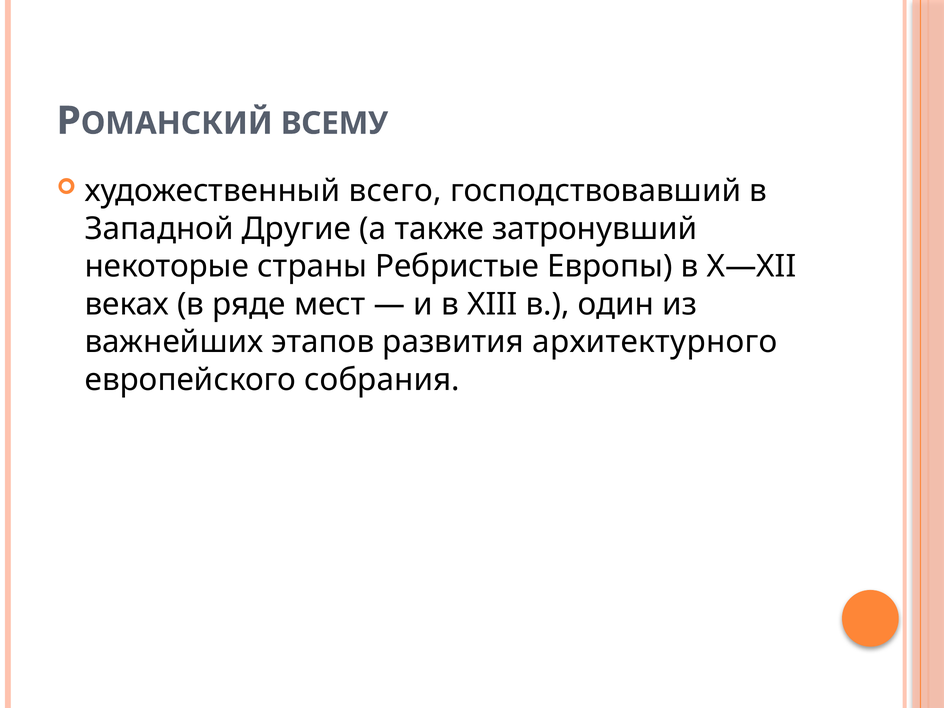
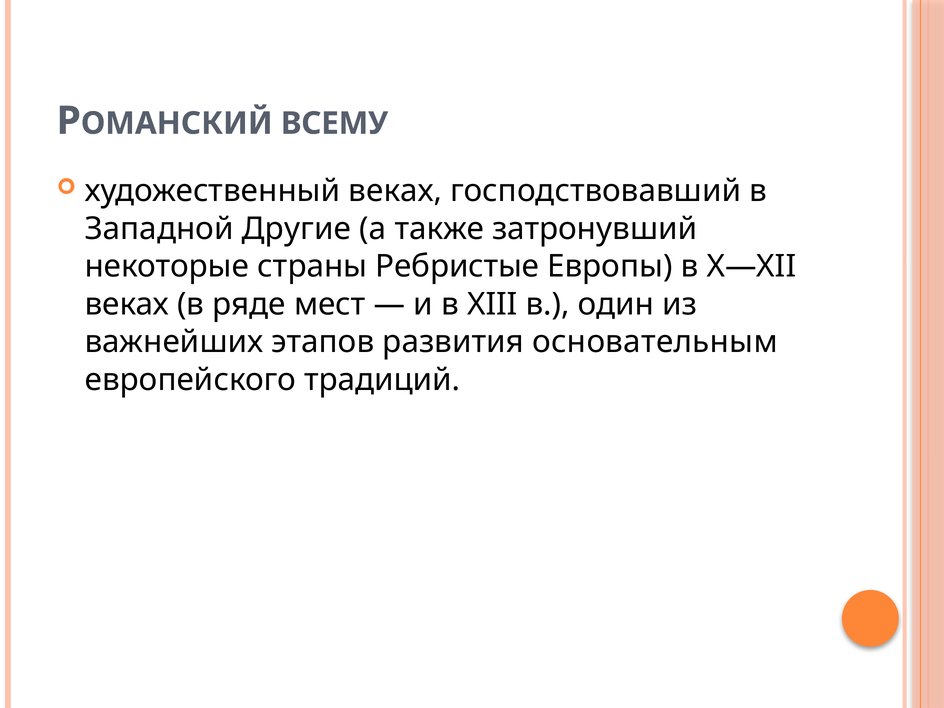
художественный всего: всего -> веках (395, 191)
архитектурного: архитектурного -> основательным (655, 342)
собрания: собрания -> традиций (382, 380)
